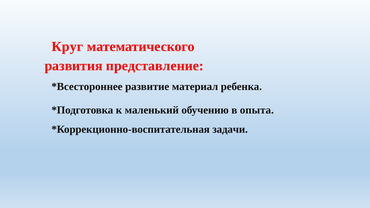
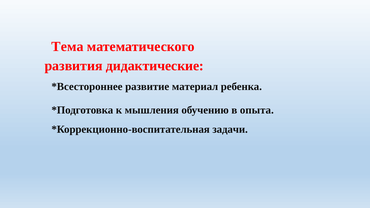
Круг: Круг -> Тема (67, 47)
представление: представление -> дидактические (155, 66)
маленький: маленький -> мышления (152, 110)
